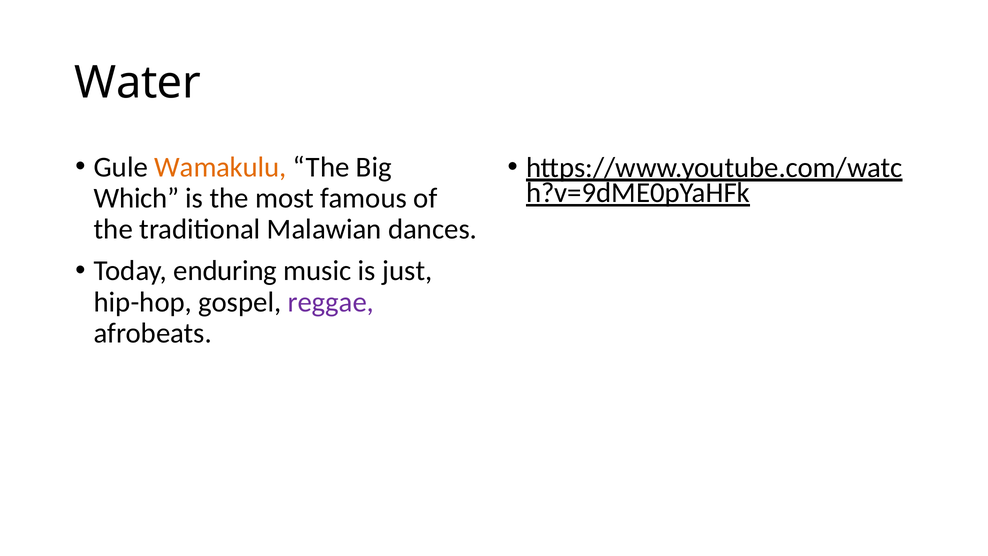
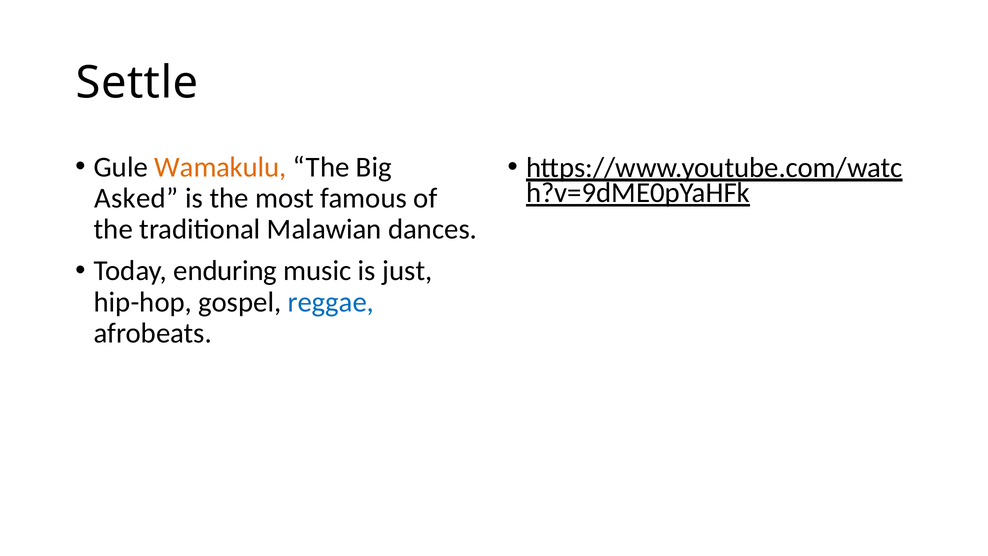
Water: Water -> Settle (137, 83)
Which: Which -> Asked (136, 198)
reggae colour: purple -> blue (331, 302)
